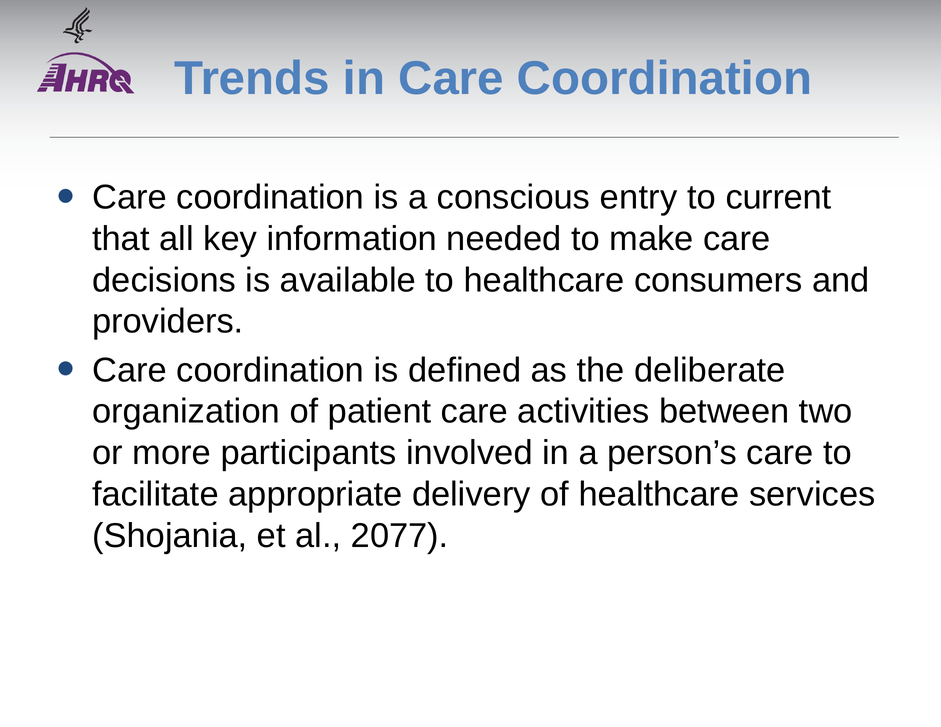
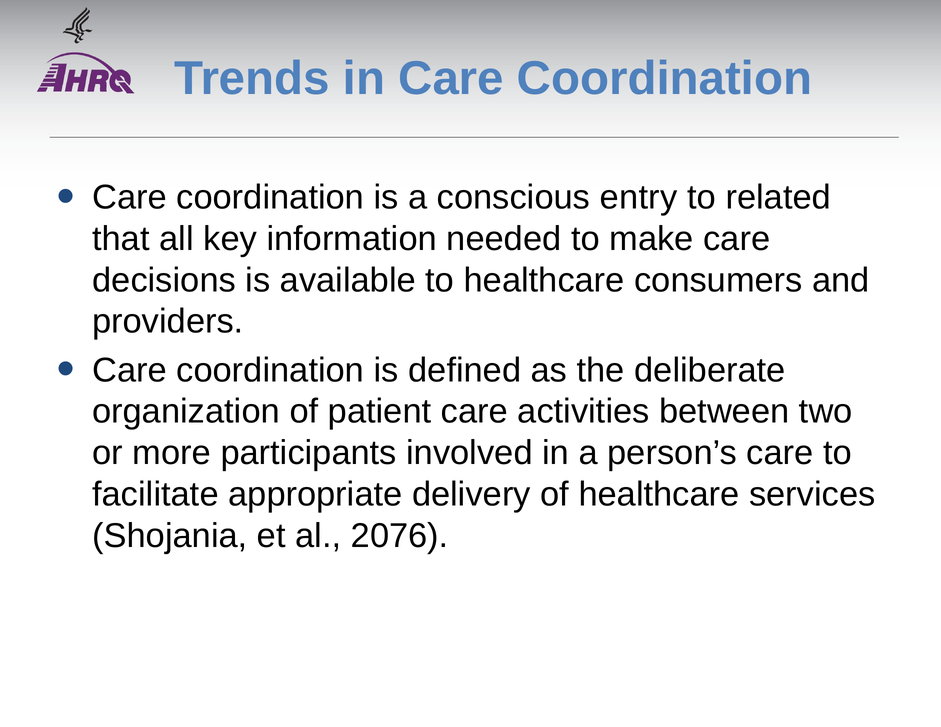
current: current -> related (778, 198)
2077: 2077 -> 2076 (400, 536)
